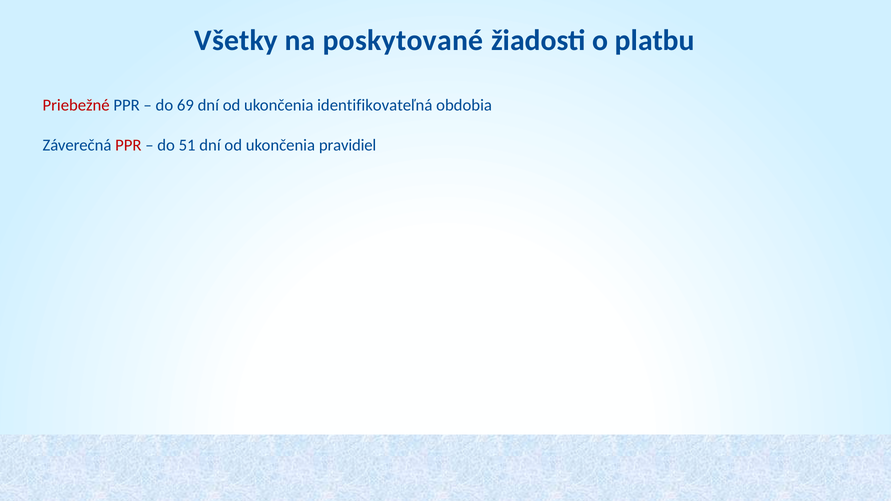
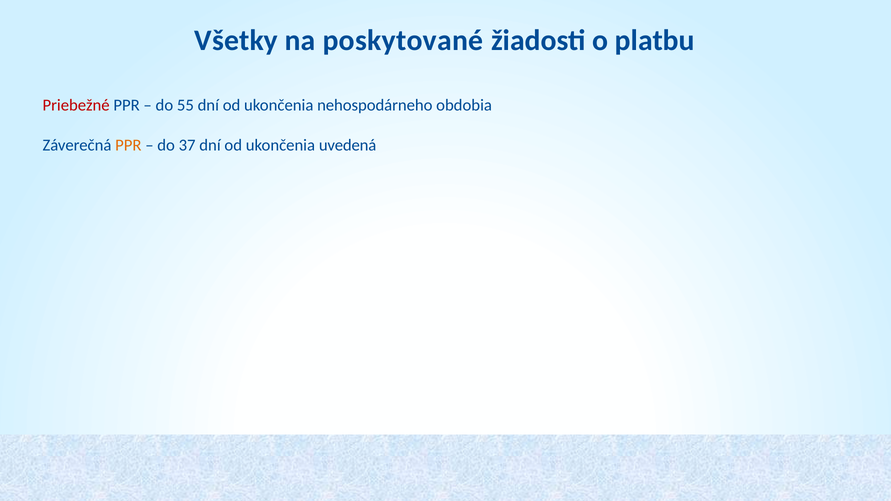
69: 69 -> 55 (185, 105)
identifikovateľná: identifikovateľná -> nehospodárneho (375, 105)
PPR colour: red -> orange (128, 146)
51: 51 -> 37 (187, 146)
pravidiel: pravidiel -> uvedená (348, 146)
